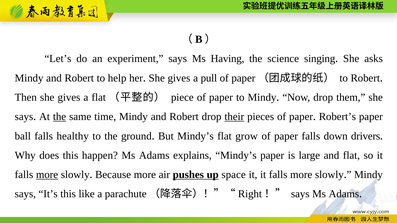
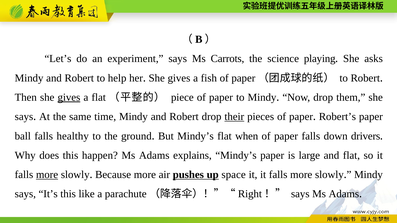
Having: Having -> Carrots (227, 59)
singing: singing -> playing (320, 59)
pull: pull -> fish (209, 78)
gives underline: none -> present (69, 97)
the underline: present -> none (60, 117)
grow: grow -> when (247, 136)
